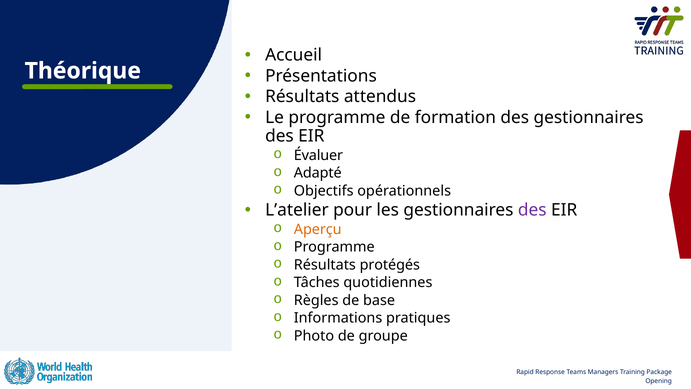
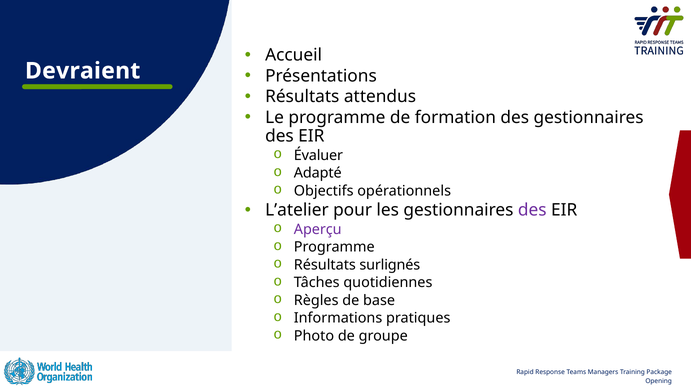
Théorique: Théorique -> Devraient (83, 71)
Aperçu colour: orange -> purple (318, 229)
protégés: protégés -> surlignés (390, 265)
